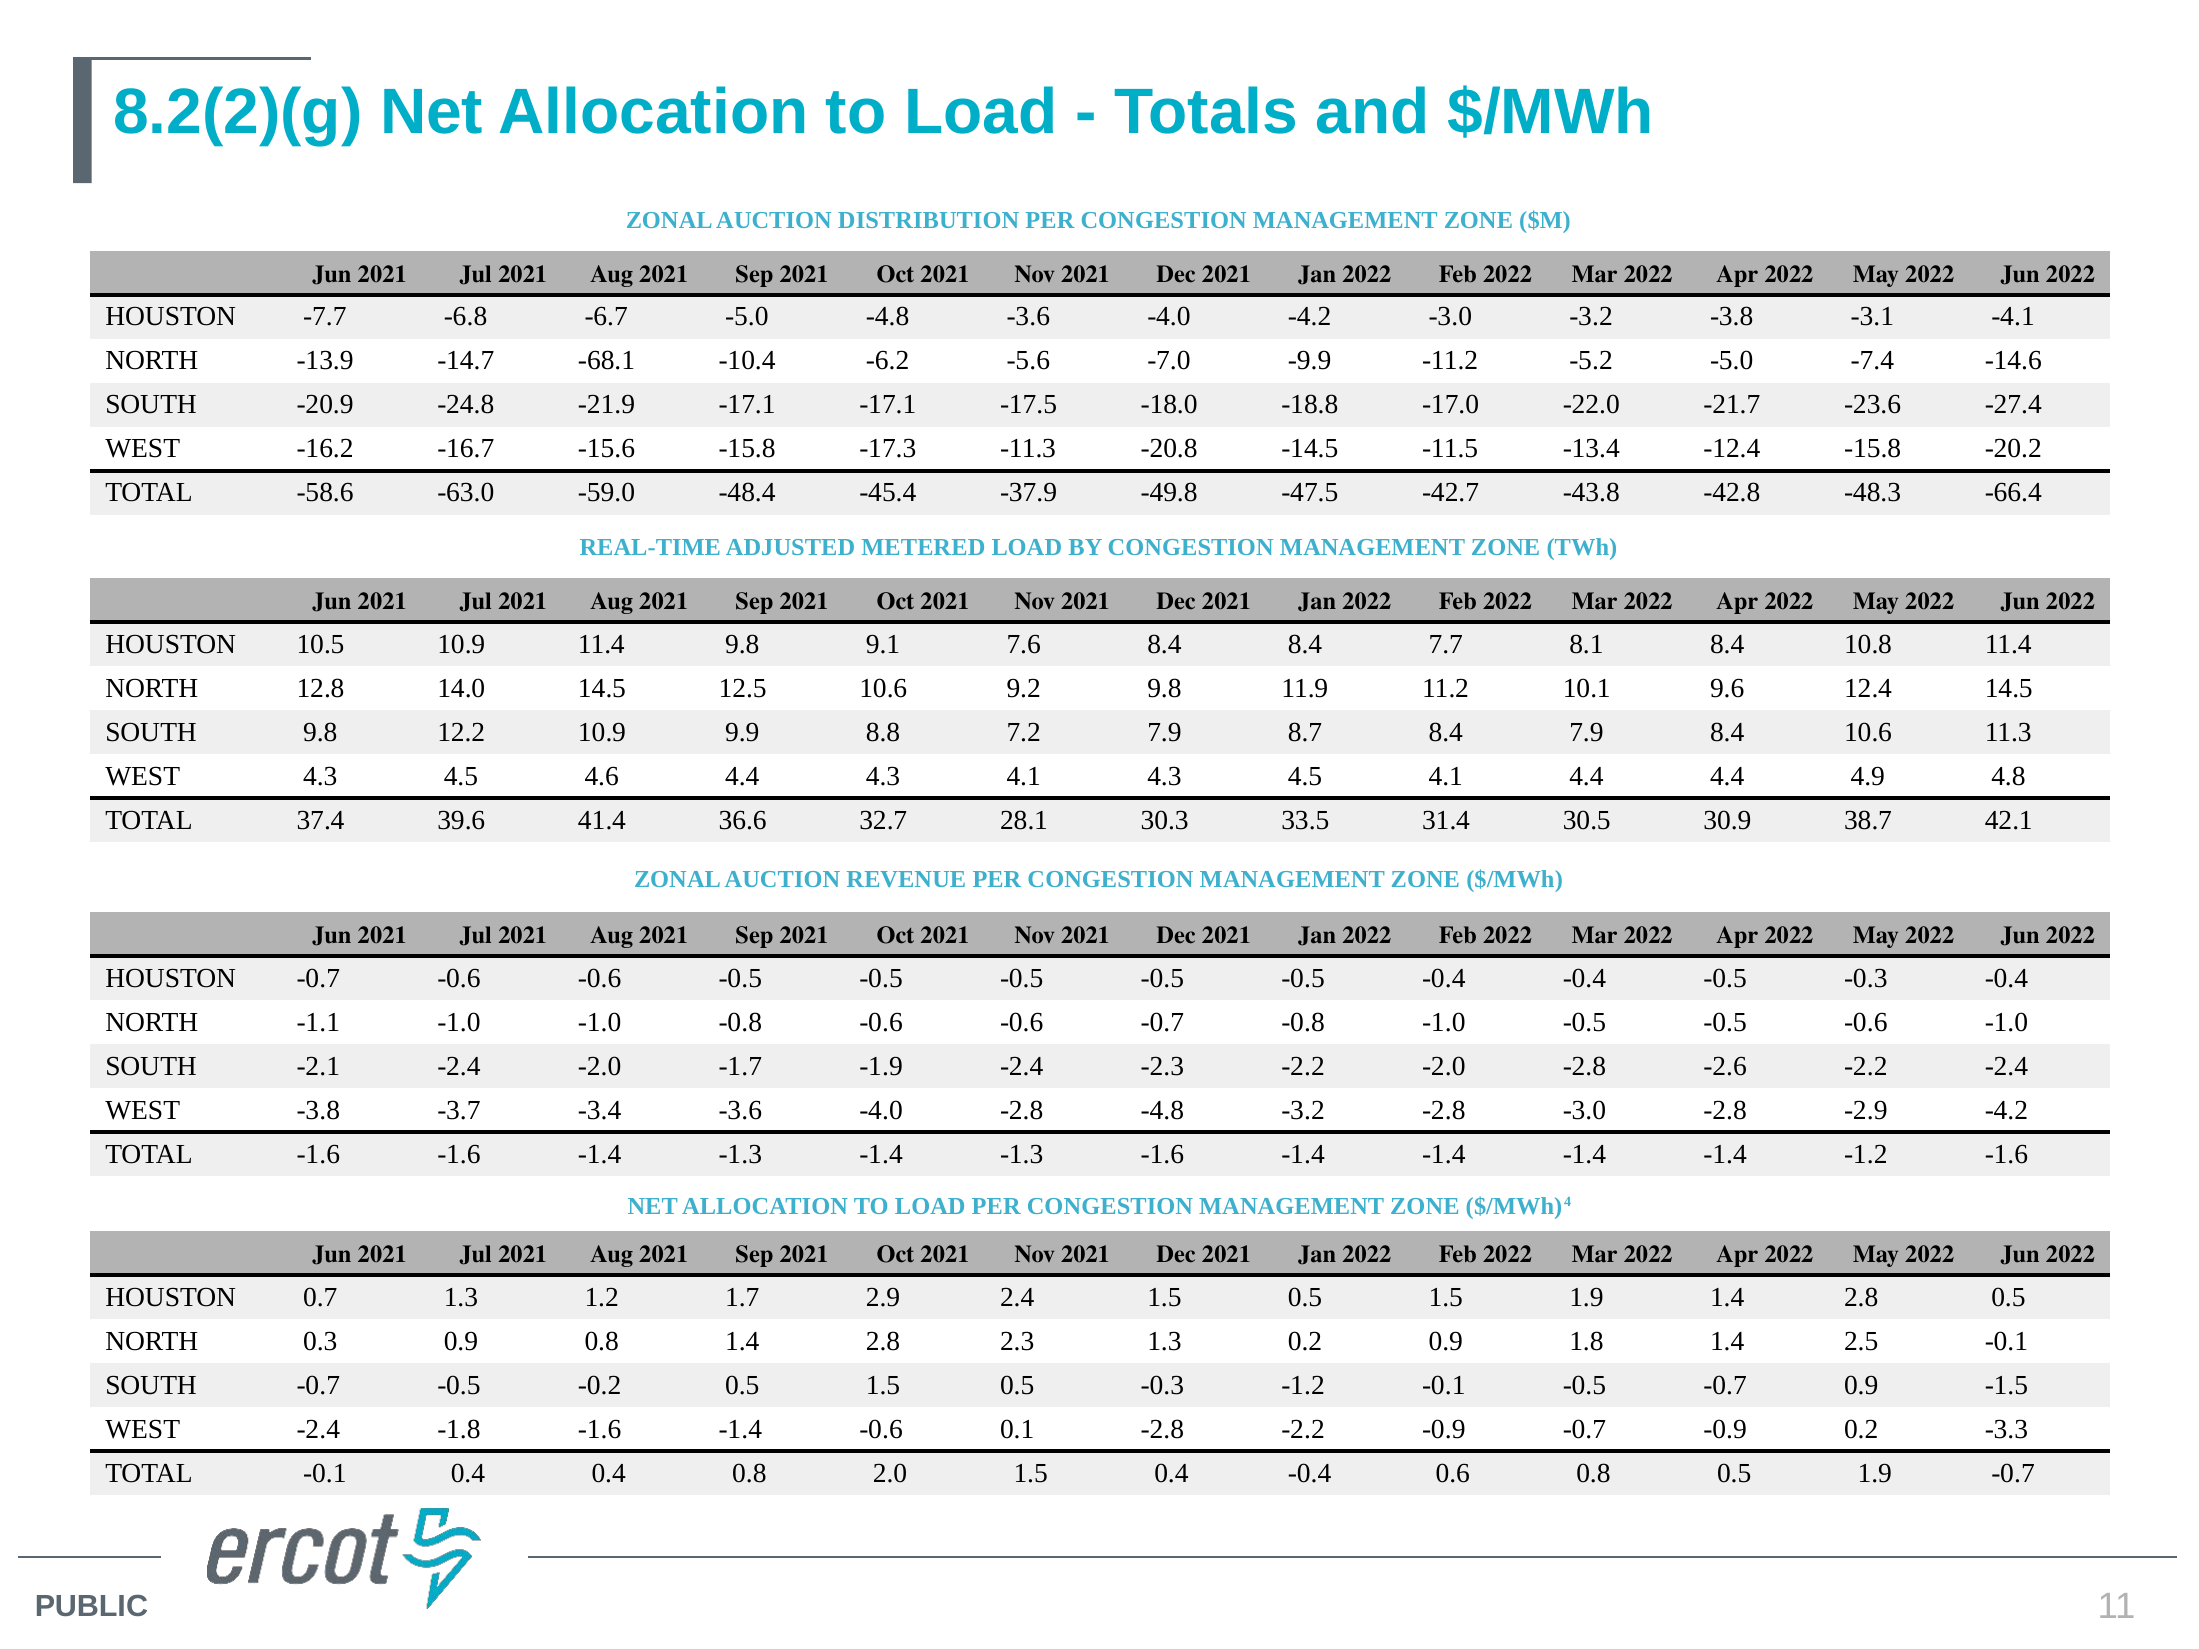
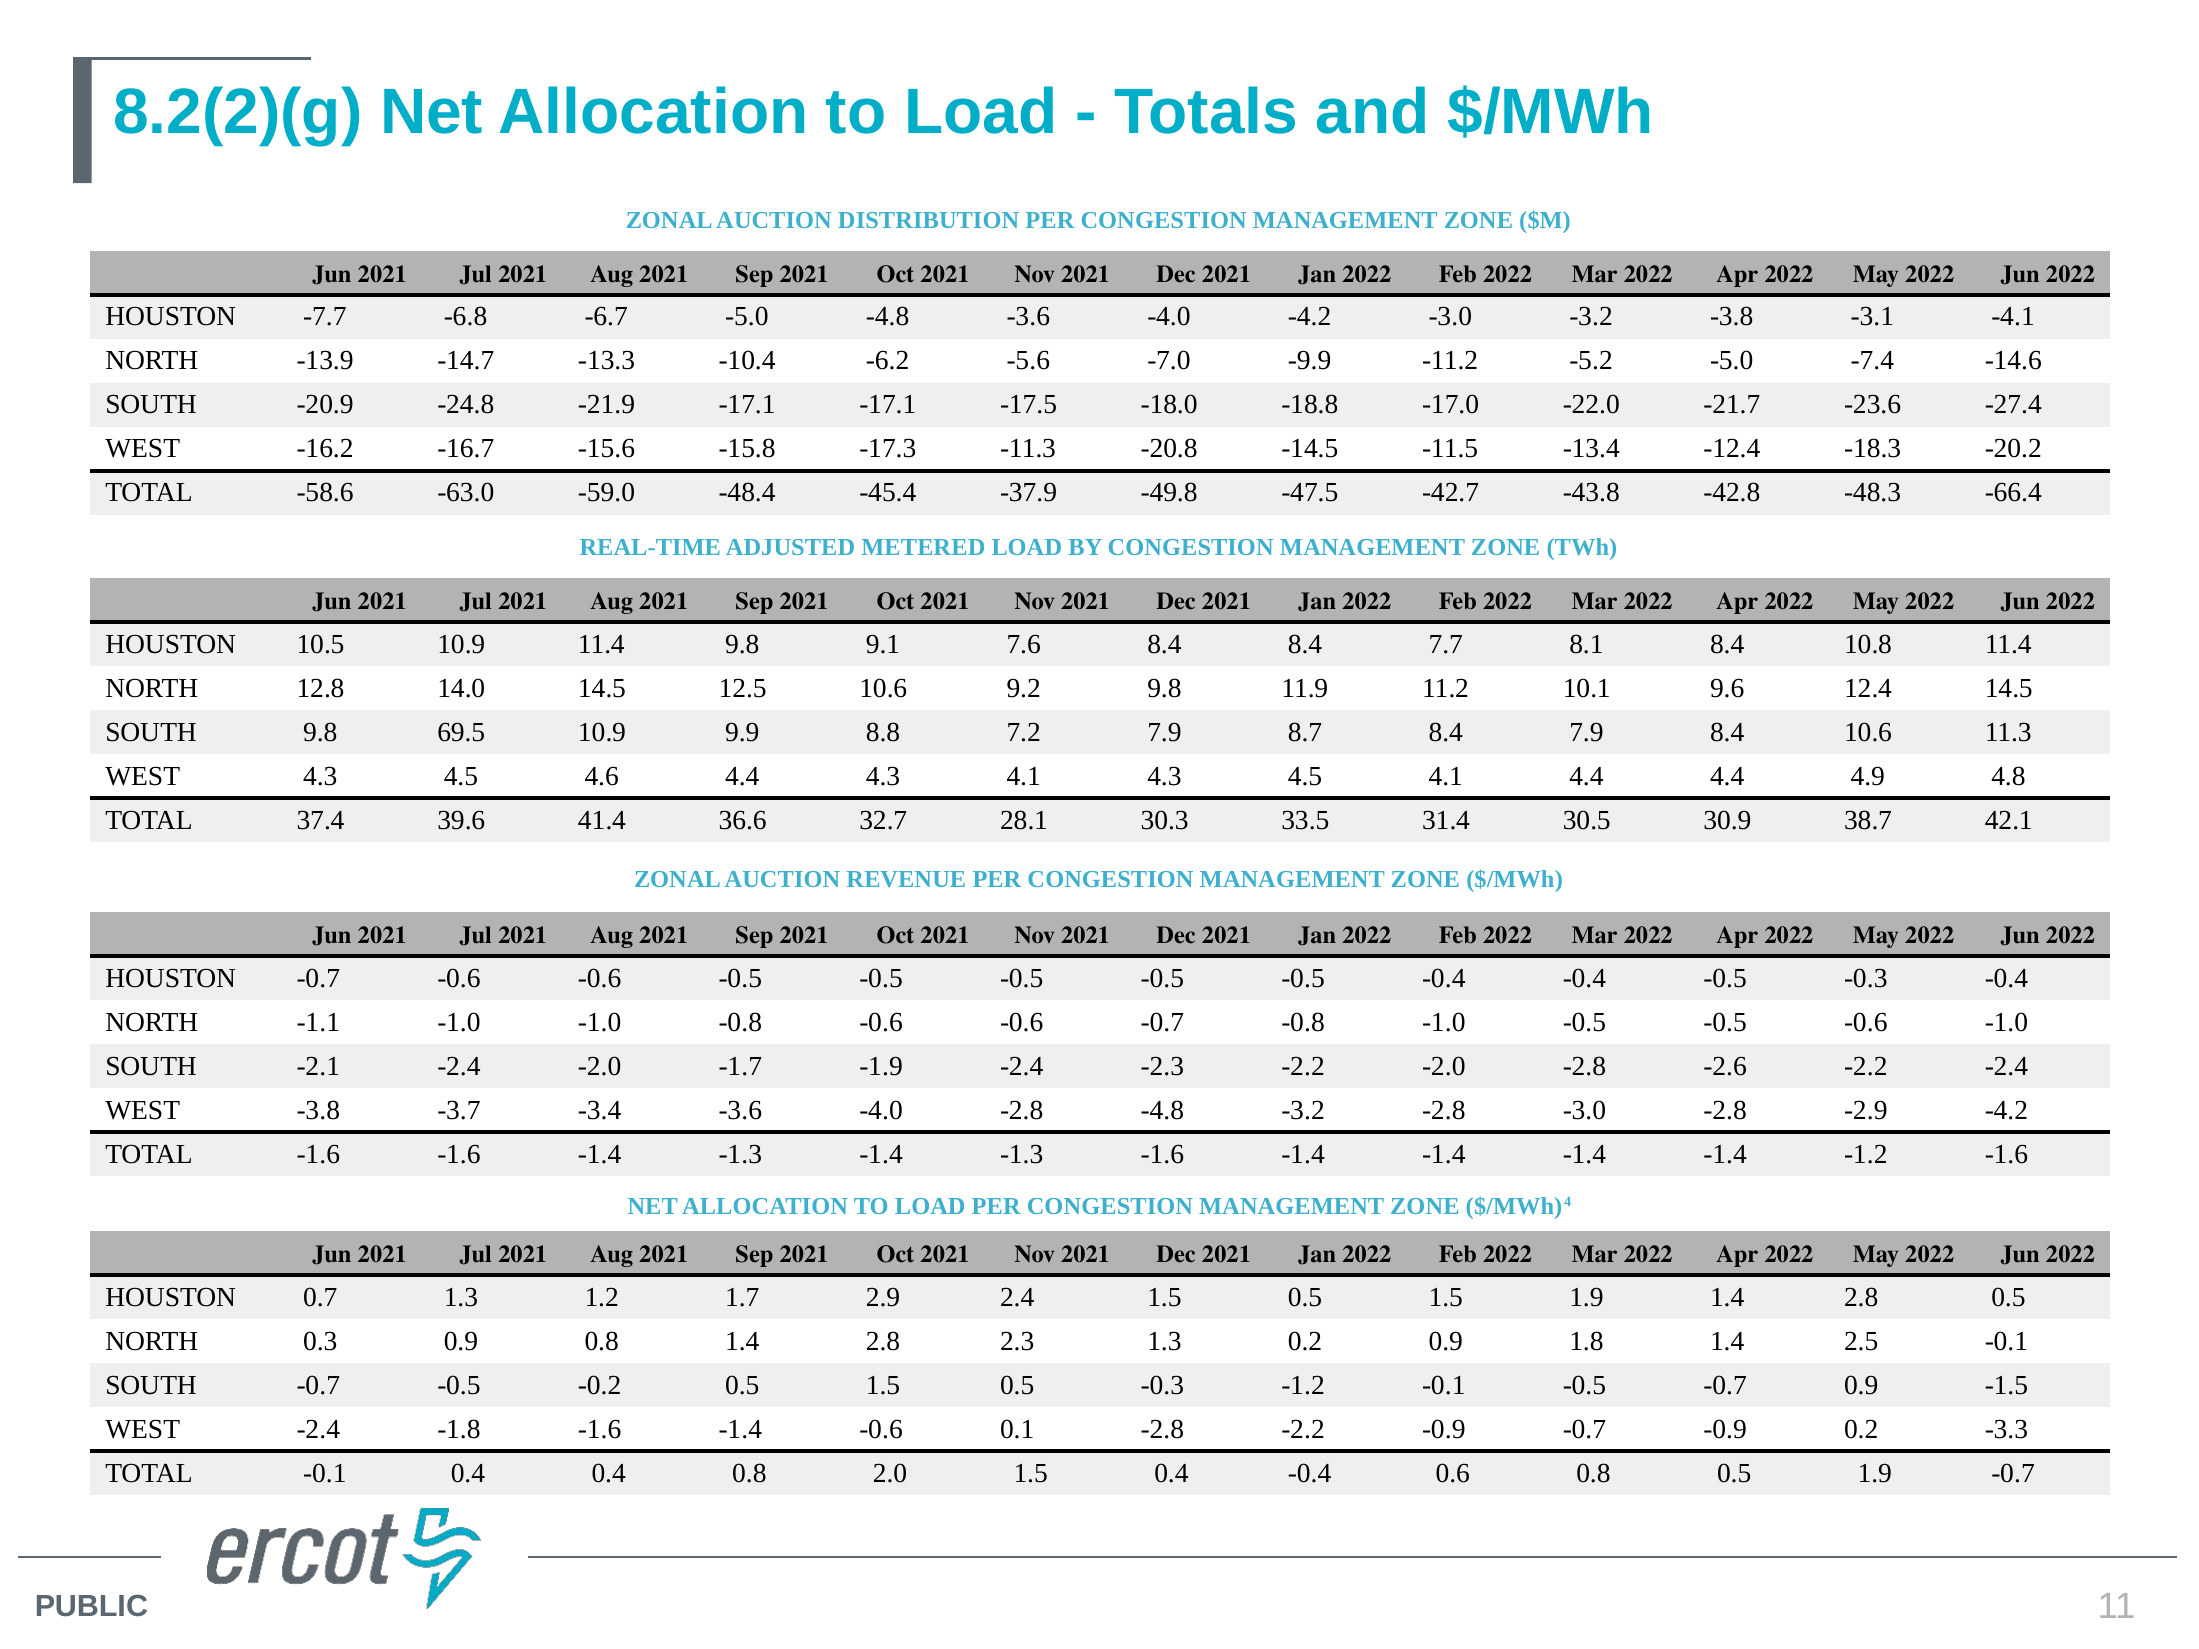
-68.1: -68.1 -> -13.3 (607, 361)
-12.4 -15.8: -15.8 -> -18.3 (1873, 449)
12.2: 12.2 -> 69.5 (461, 733)
